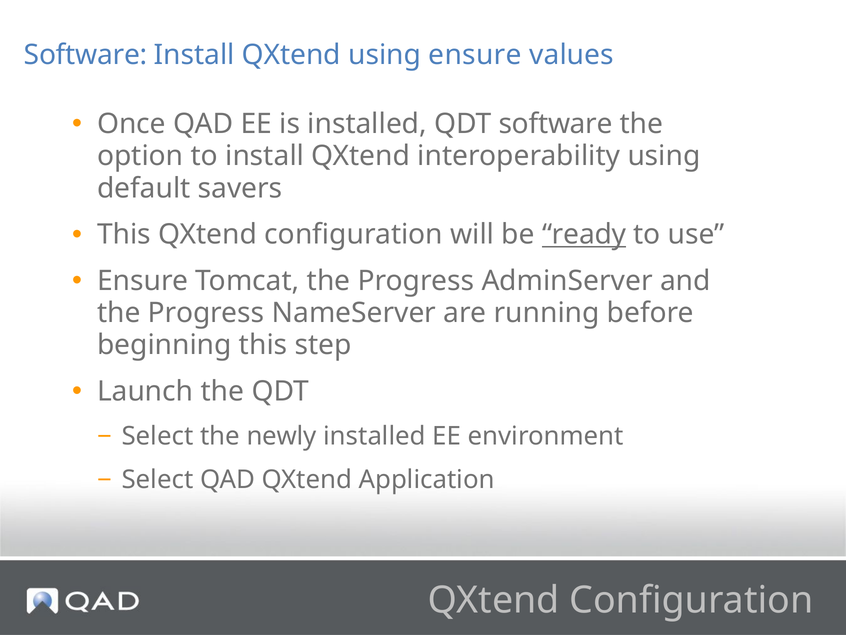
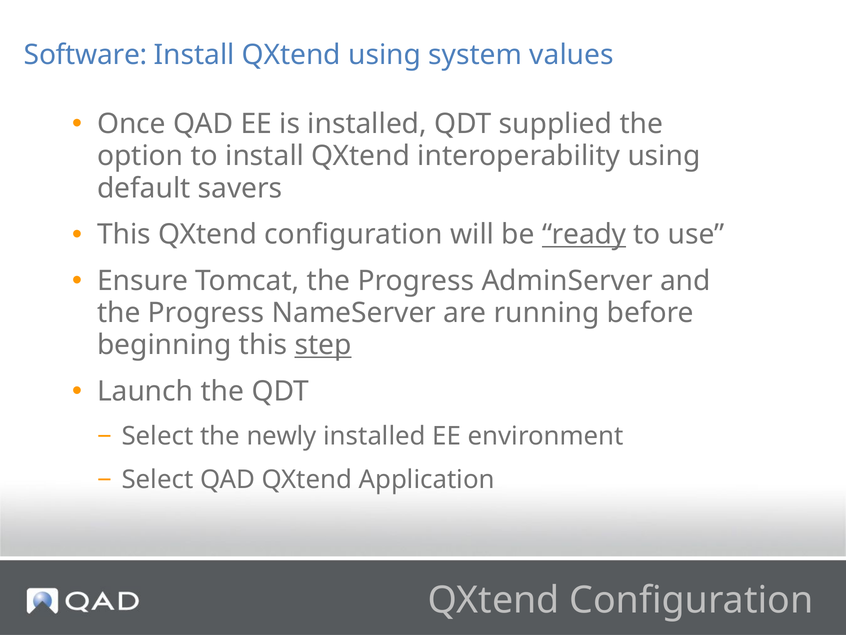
using ensure: ensure -> system (475, 55)
QDT software: software -> supplied (556, 124)
step underline: none -> present (323, 345)
